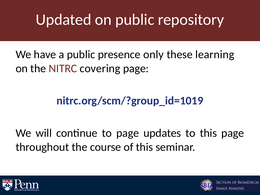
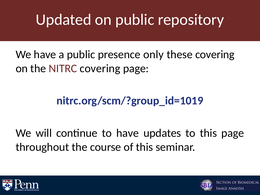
these learning: learning -> covering (215, 55)
to page: page -> have (128, 133)
